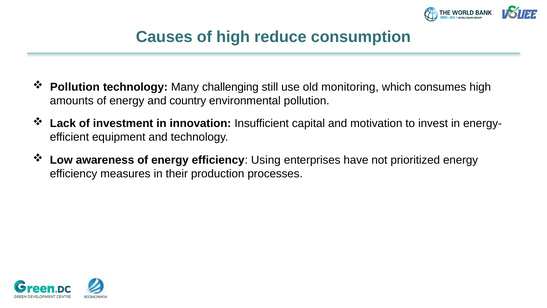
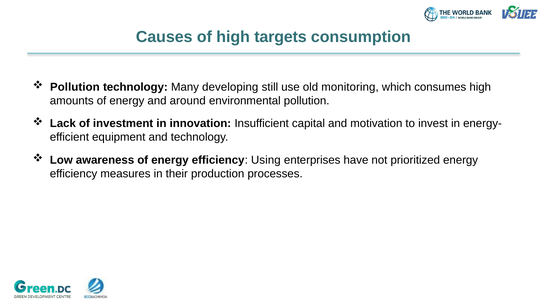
reduce: reduce -> targets (280, 37)
challenging: challenging -> developing (230, 87)
country: country -> around (188, 101)
